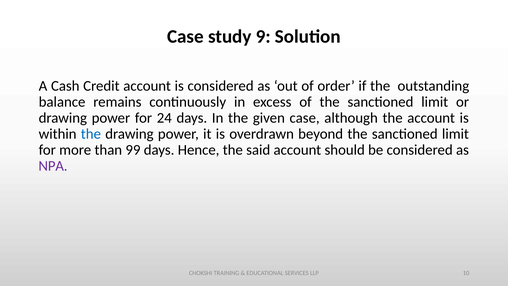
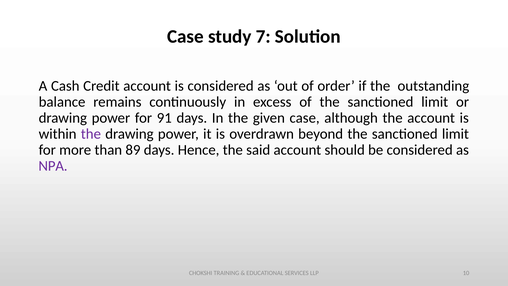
9: 9 -> 7 (263, 36)
24: 24 -> 91 (164, 118)
the colour: blue -> purple (91, 134)
99: 99 -> 89 (133, 150)
